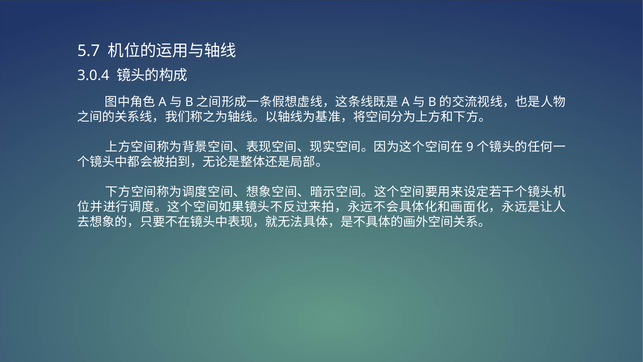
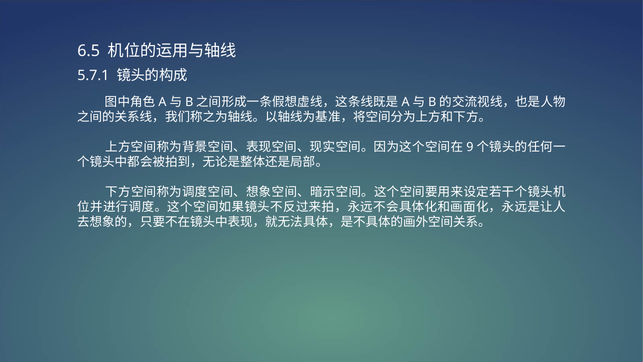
5.7: 5.7 -> 6.5 (89, 51)
3.0.4: 3.0.4 -> 5.7.1 (93, 76)
